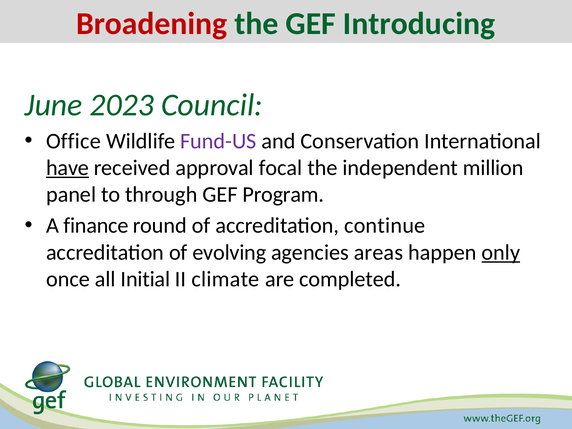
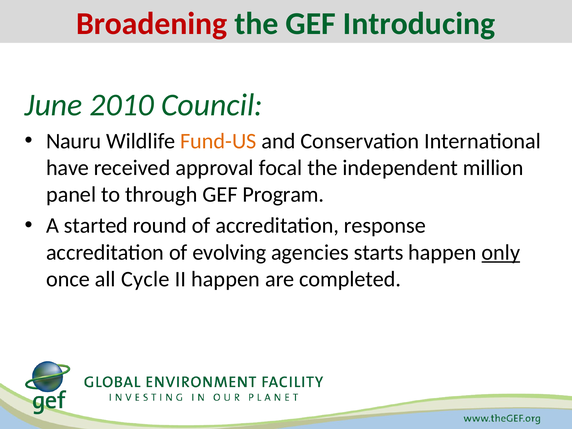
2023: 2023 -> 2010 (122, 105)
Office: Office -> Nauru (74, 141)
Fund-US colour: purple -> orange (218, 141)
have underline: present -> none (68, 168)
finance: finance -> started (96, 226)
continue: continue -> response (385, 226)
areas: areas -> starts (379, 252)
Initial: Initial -> Cycle (145, 279)
II climate: climate -> happen (226, 279)
